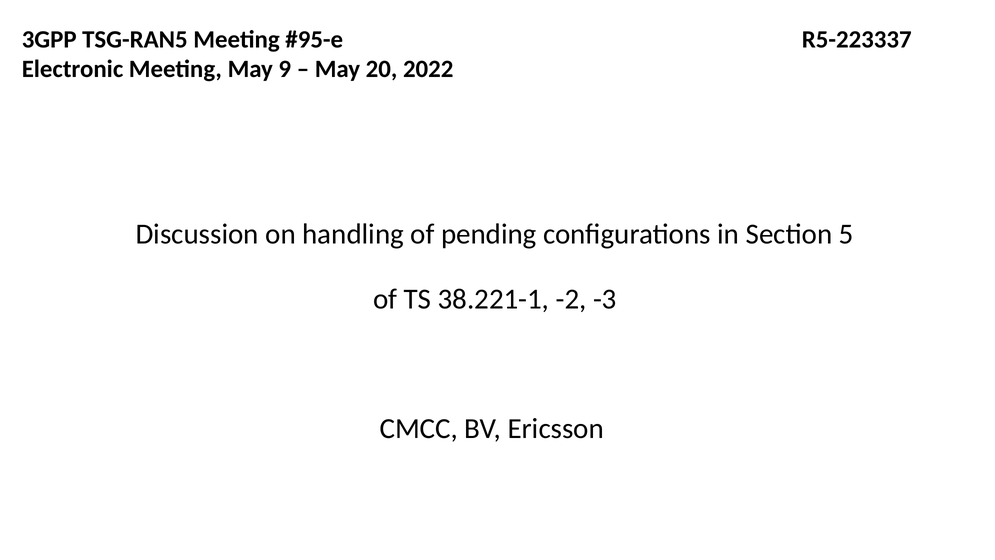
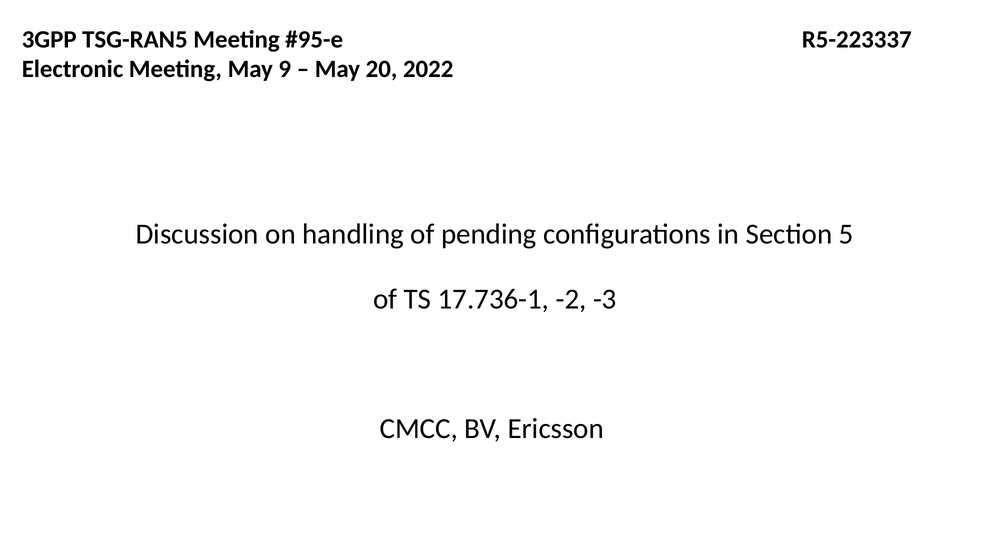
38.221-1: 38.221-1 -> 17.736-1 (493, 299)
